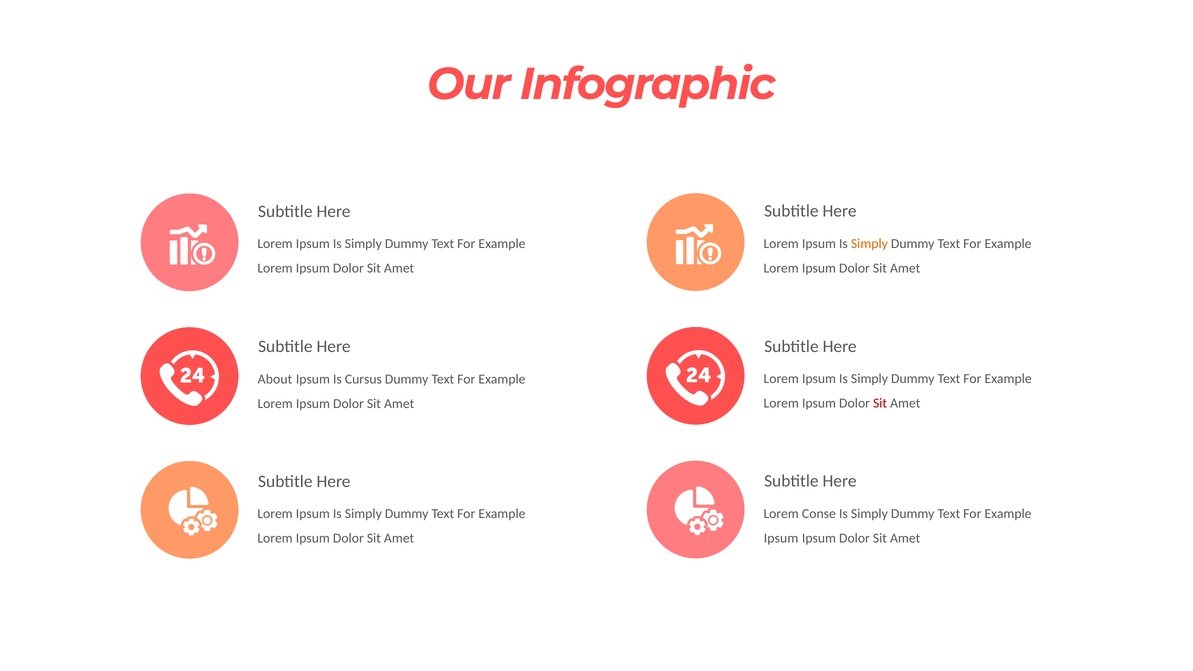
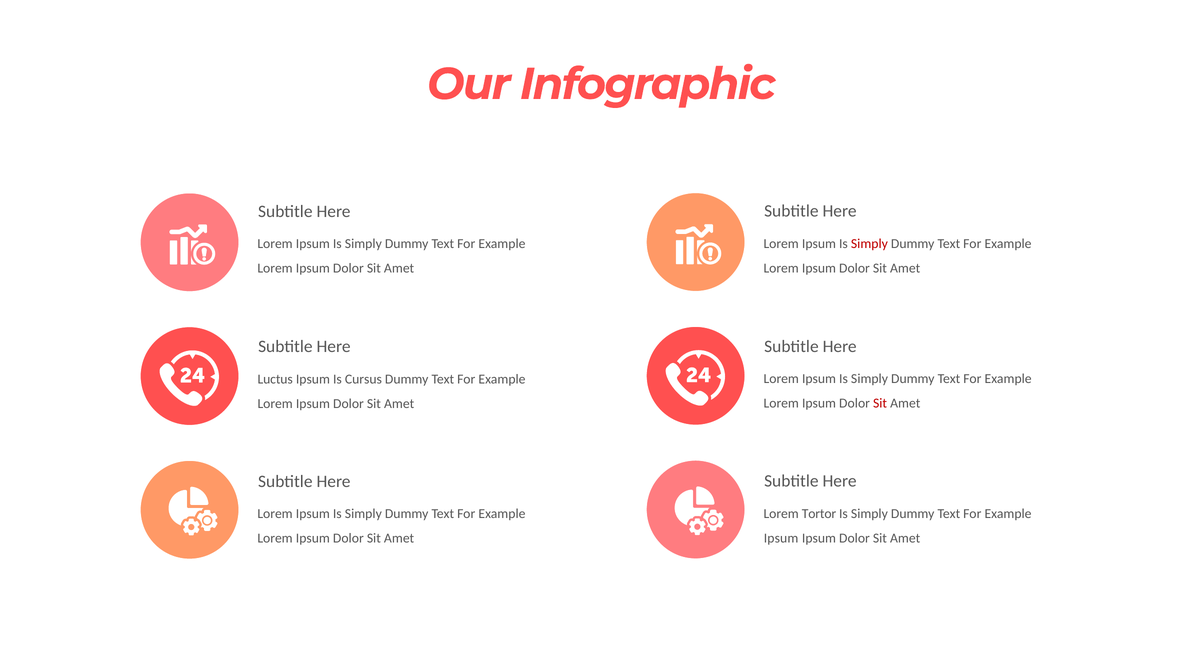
Simply colour: orange -> red (869, 244)
About: About -> Luctus (275, 379)
Conse: Conse -> Tortor (819, 514)
